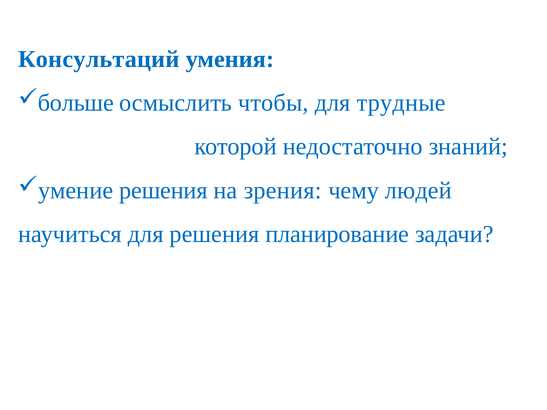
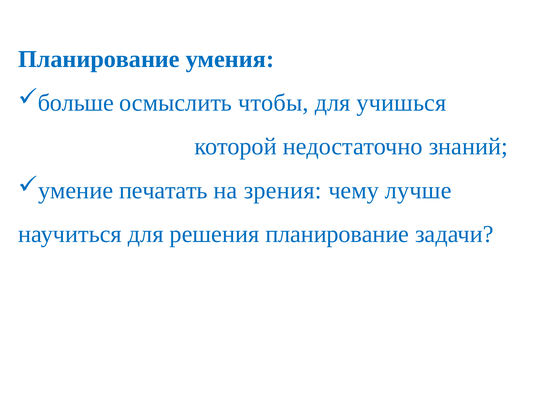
Консультаций: Консультаций -> Планирование (99, 59)
трудные: трудные -> учишься (401, 103)
умение решения: решения -> печатать (163, 190)
людей: людей -> лучше (418, 190)
